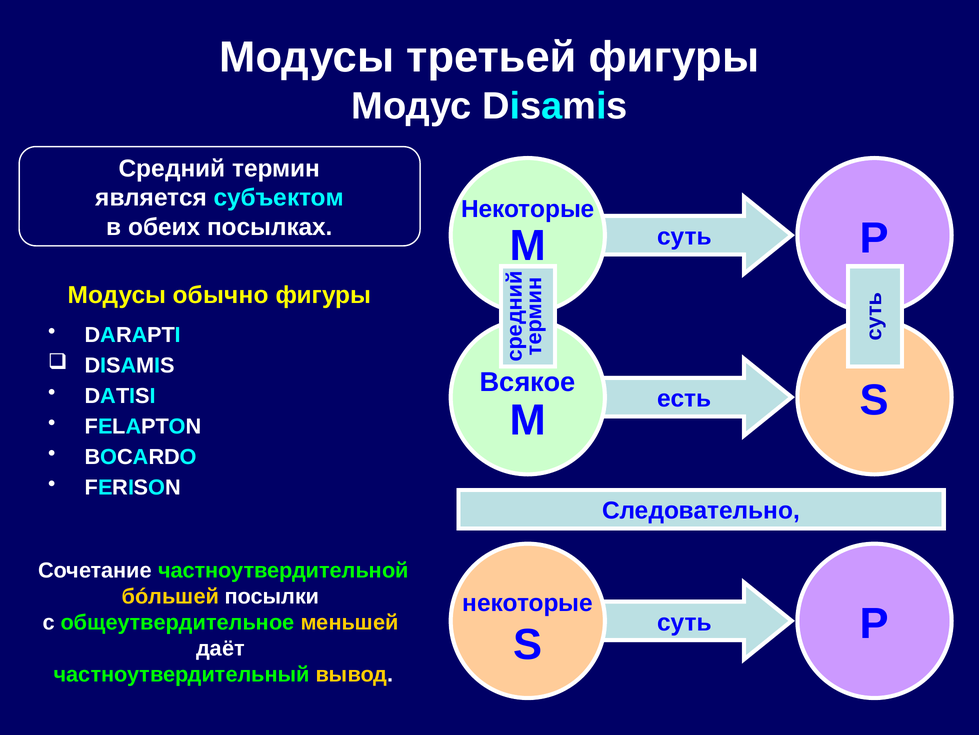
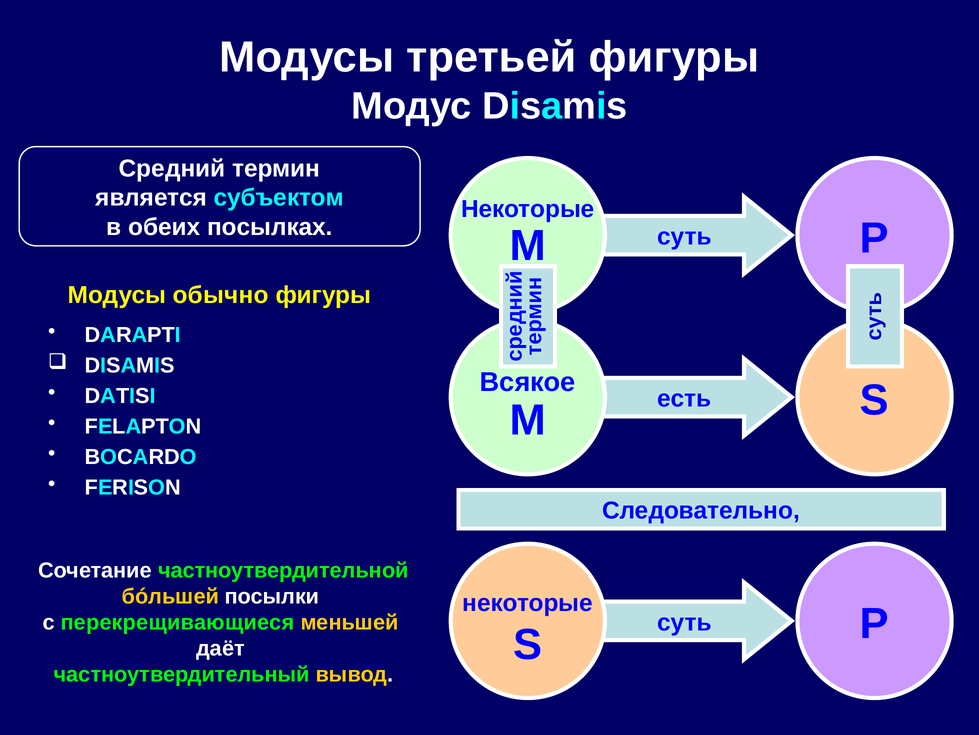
общеутвердительное: общеутвердительное -> перекрещивающиеся (177, 622)
